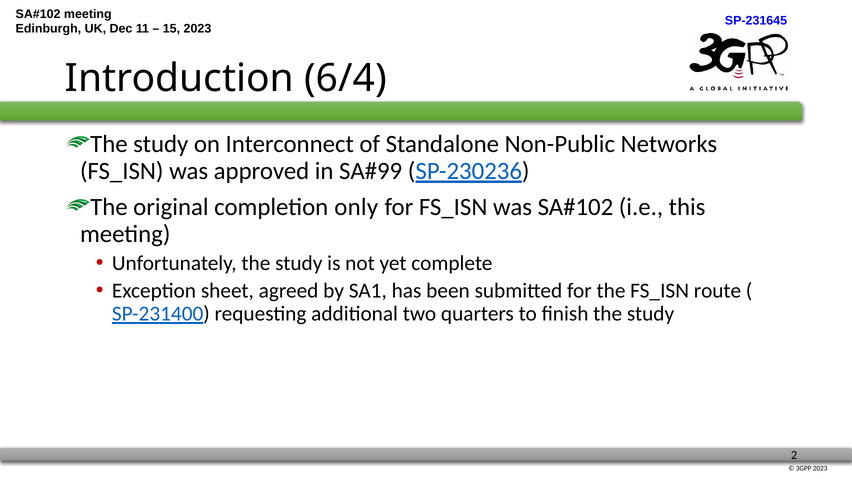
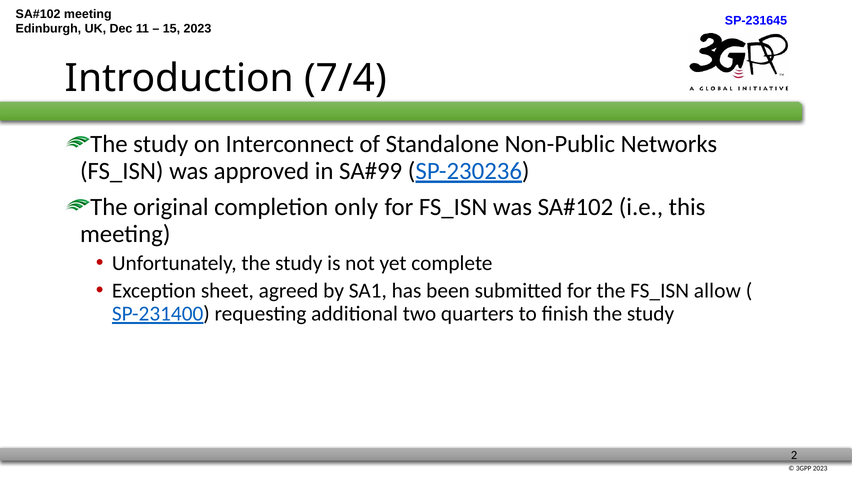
6/4: 6/4 -> 7/4 (346, 78)
route: route -> allow (717, 291)
